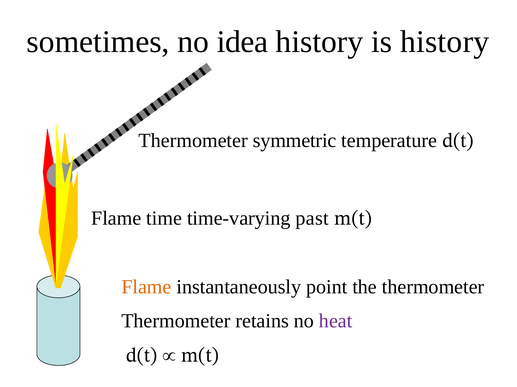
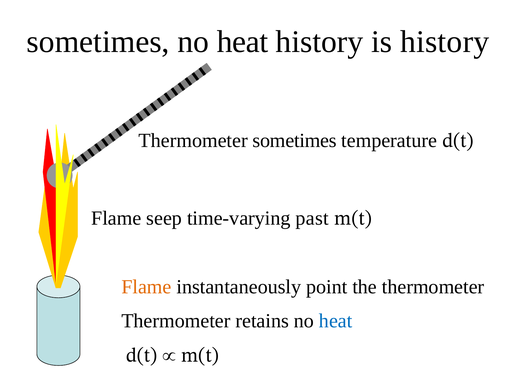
sometimes no idea: idea -> heat (243, 42)
Thermometer symmetric: symmetric -> sometimes (295, 141)
time: time -> seep (164, 218)
heat colour: purple -> blue (336, 322)
